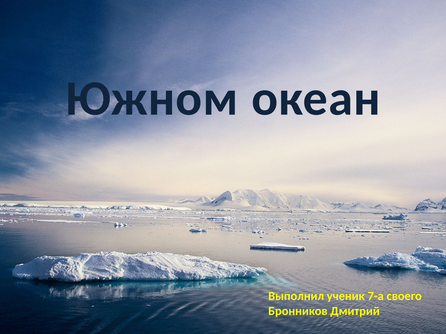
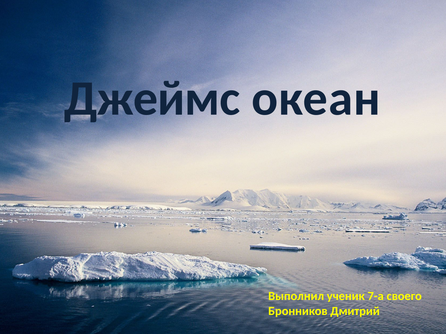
Южном: Южном -> Джеймс (152, 99)
